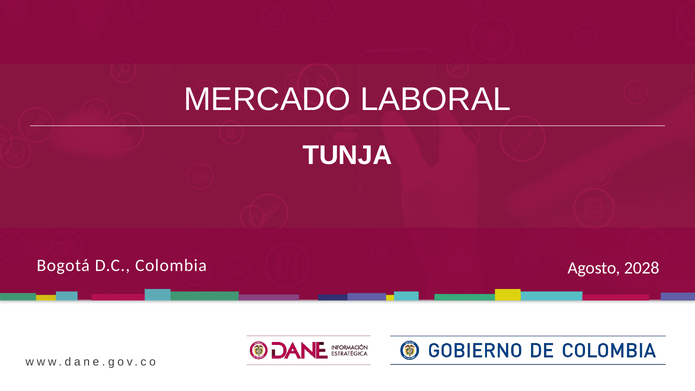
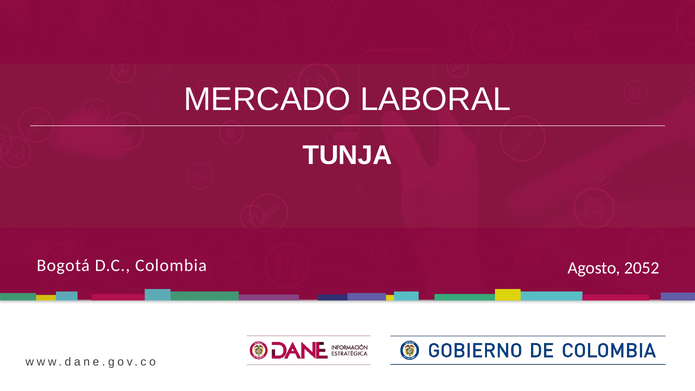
2028: 2028 -> 2052 (642, 268)
